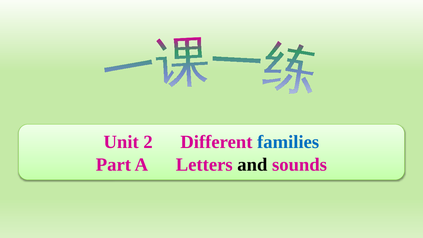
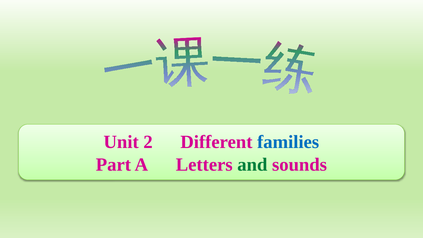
and colour: black -> green (252, 165)
